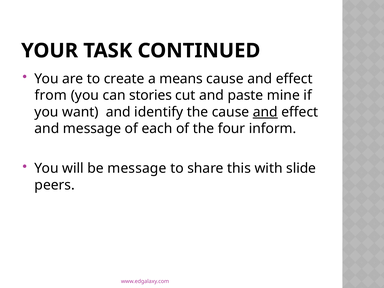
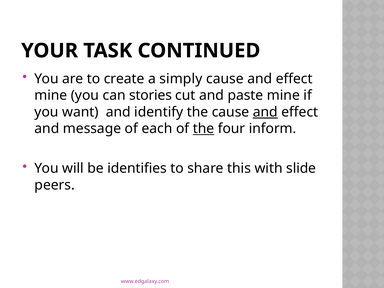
means: means -> simply (181, 79)
from: from -> mine (51, 95)
the underline: none -> present (203, 129)
be message: message -> identifies (137, 168)
